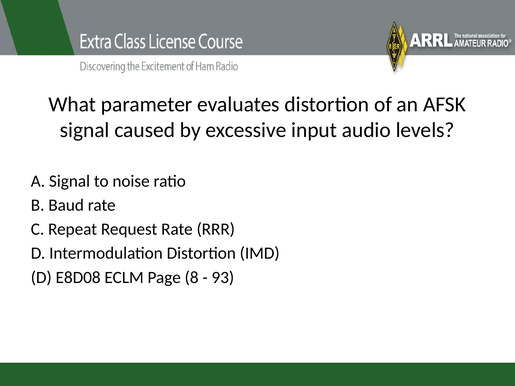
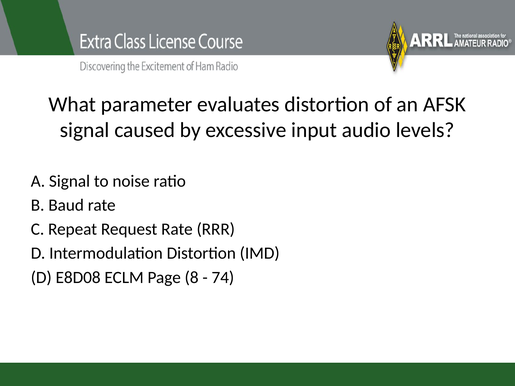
93: 93 -> 74 (223, 278)
